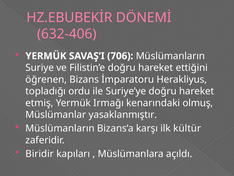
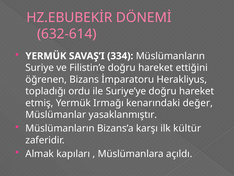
632-406: 632-406 -> 632-614 (67, 34)
706: 706 -> 334 (120, 56)
olmuş: olmuş -> değer (198, 103)
Biridir: Biridir -> Almak (40, 153)
